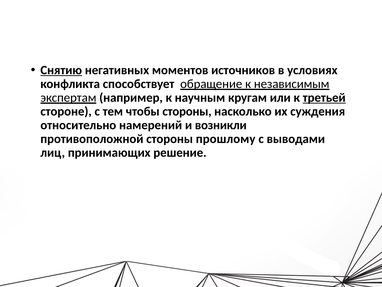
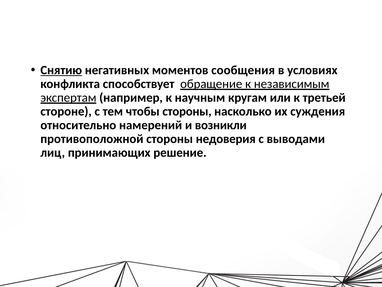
источников: источников -> сообщения (243, 70)
третьей underline: present -> none (324, 97)
прошлому: прошлому -> недоверия (226, 139)
